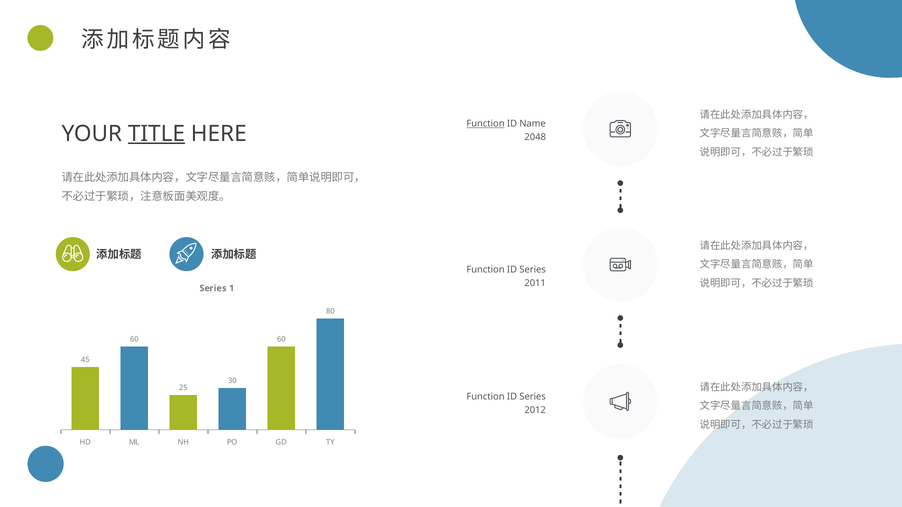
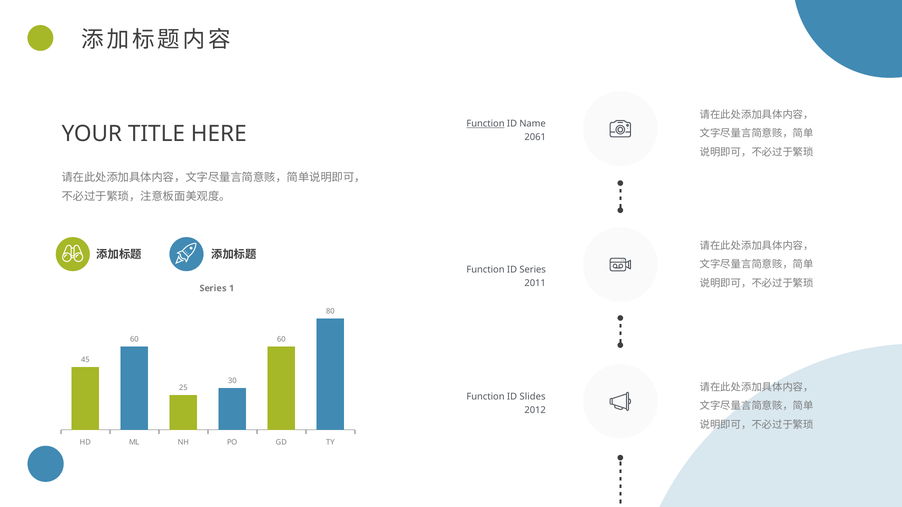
TITLE underline: present -> none (156, 134)
2048: 2048 -> 2061 (535, 137)
Series: Series -> Slides (533, 397)
